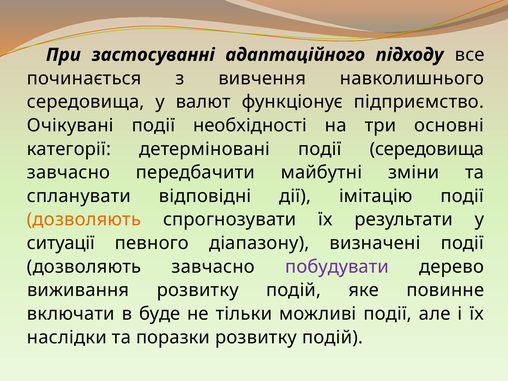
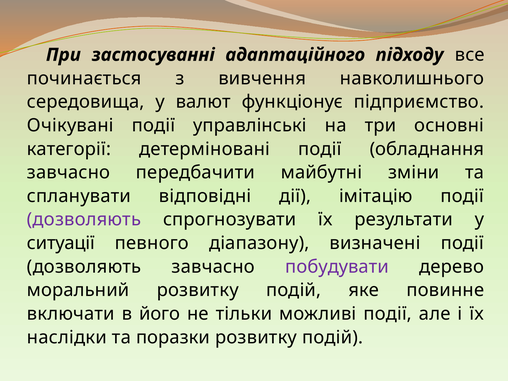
необхідності: необхідності -> управлінські (250, 125)
події середовища: середовища -> обладнання (427, 149)
дозволяють colour: orange -> purple (84, 220)
виживання: виживання -> моральний (78, 290)
буде: буде -> його (160, 314)
